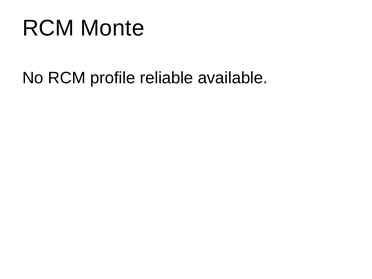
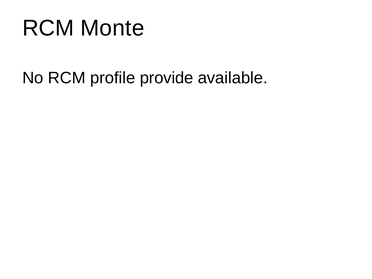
reliable: reliable -> provide (167, 78)
